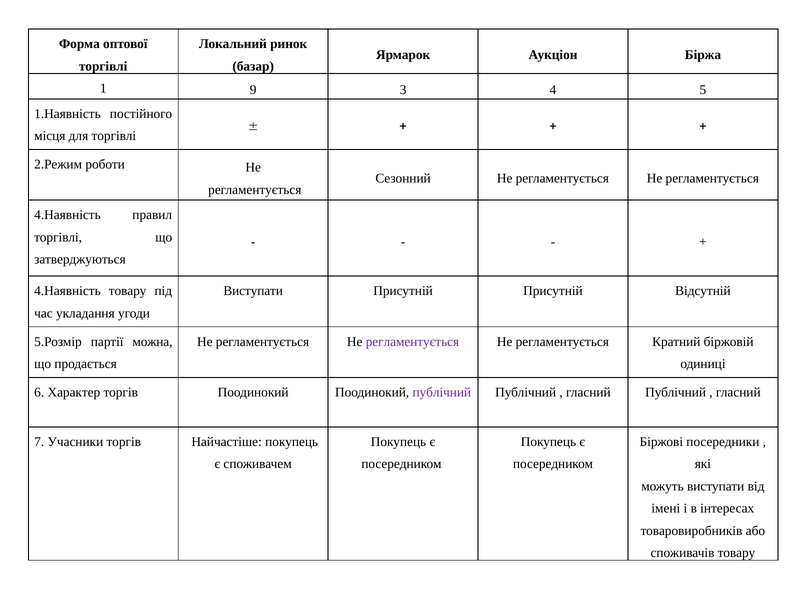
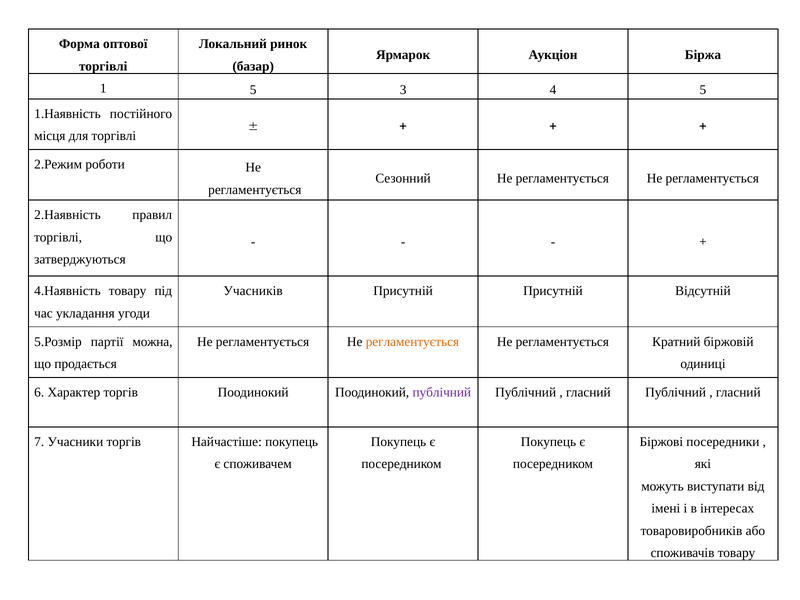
1 9: 9 -> 5 (253, 90)
4.Наявність: 4.Наявність -> 2.Наявність (67, 215)
Виступати: Виступати -> Учасників (253, 291)
регламентується colour: purple -> orange (412, 342)
